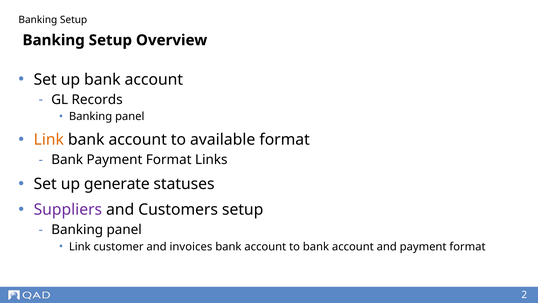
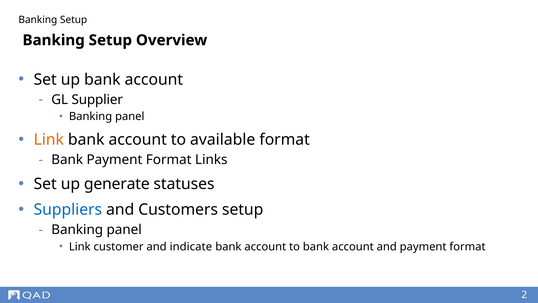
Records: Records -> Supplier (97, 99)
Suppliers colour: purple -> blue (68, 209)
invoices: invoices -> indicate (191, 246)
